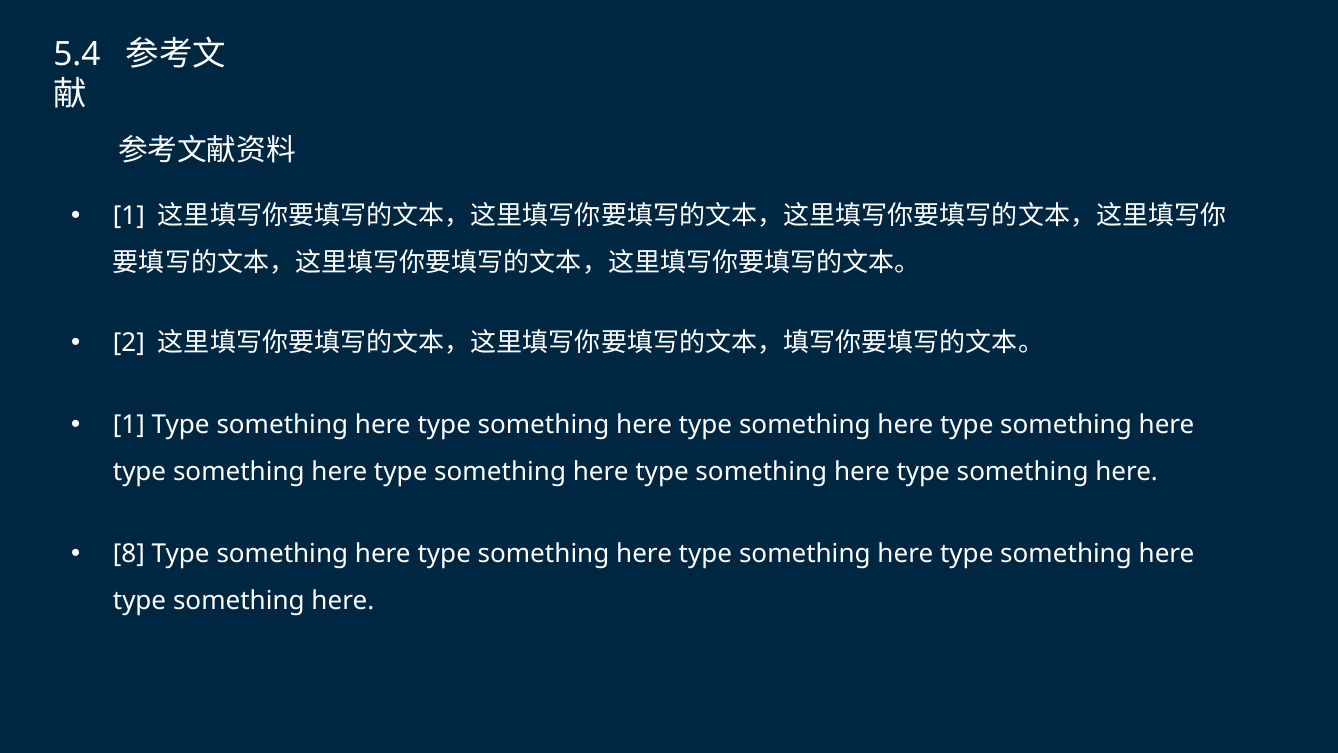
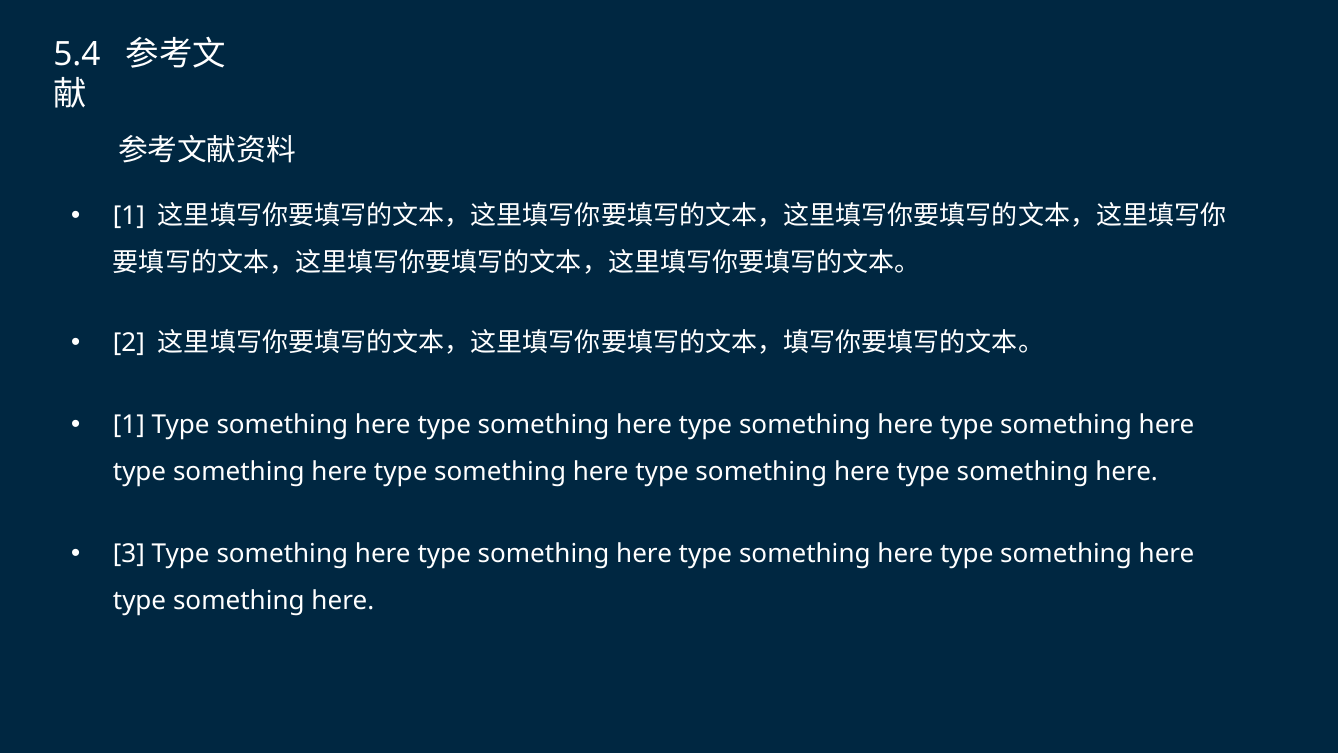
8: 8 -> 3 (129, 554)
